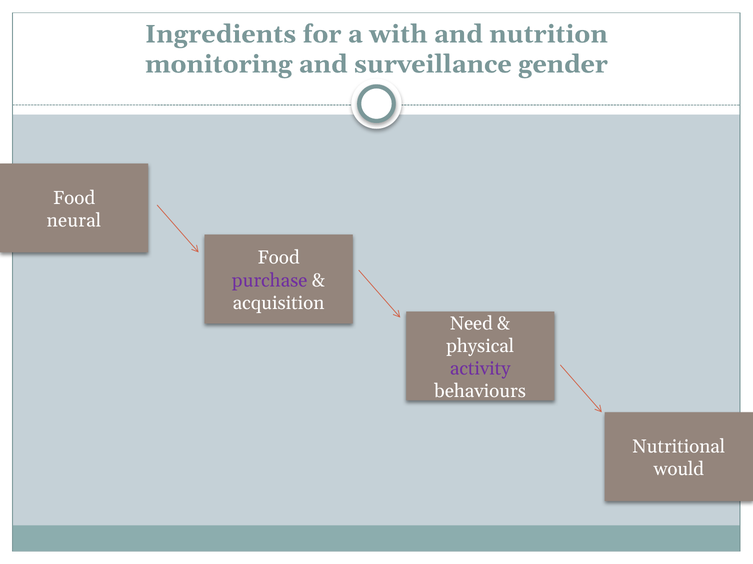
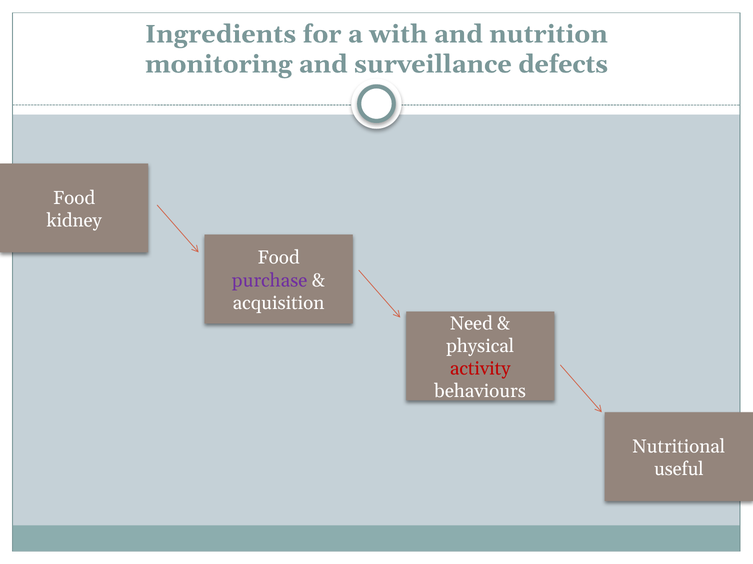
gender: gender -> defects (563, 64)
neural: neural -> kidney (74, 221)
activity colour: purple -> red (480, 369)
would: would -> useful (679, 470)
